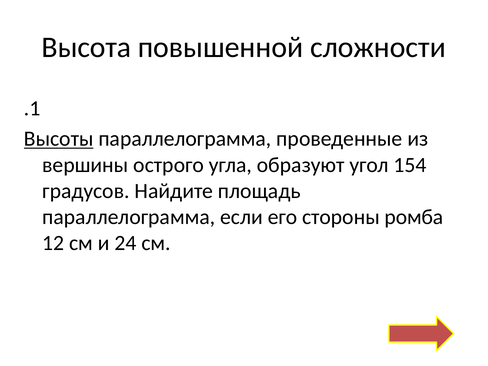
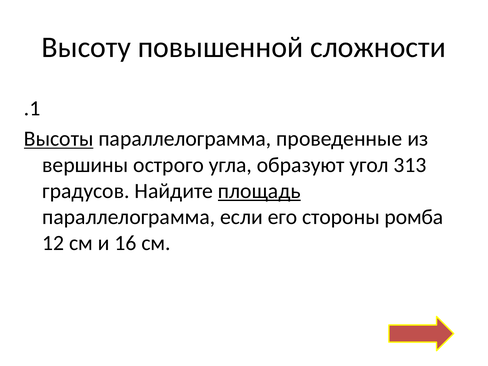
Высота: Высота -> Высоту (86, 47)
154: 154 -> 313 (410, 165)
площадь underline: none -> present (259, 191)
24: 24 -> 16 (125, 243)
